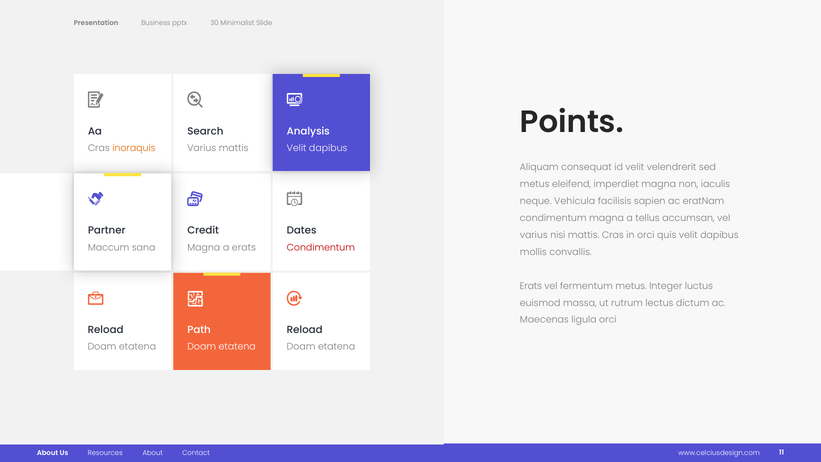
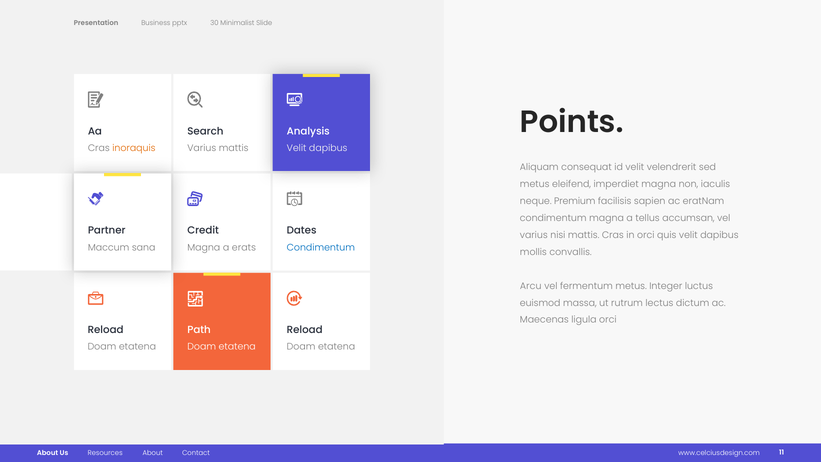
Vehicula: Vehicula -> Premium (575, 201)
Condimentum colour: red -> blue (321, 247)
Erats: Erats -> Arcu (531, 286)
